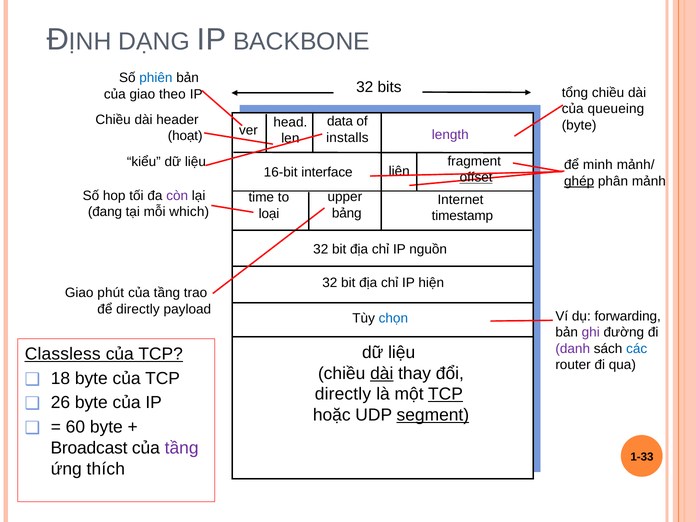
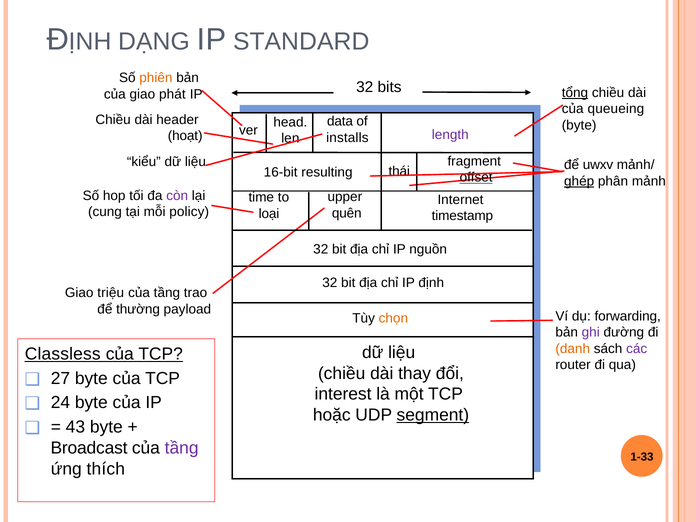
BACKBONE: BACKBONE -> STANDARD (301, 42)
phiên colour: blue -> orange (156, 78)
tổng underline: none -> present (575, 93)
theo: theo -> phát (172, 94)
minh: minh -> uwxv (598, 165)
liên: liên -> thái (399, 171)
interface: interface -> resulting (327, 172)
đang: đang -> cung (105, 212)
which: which -> policy (189, 212)
bảng: bảng -> quên (347, 213)
hiện: hiện -> định (431, 283)
phút: phút -> triệu (111, 293)
để directly: directly -> thường (138, 309)
chọn colour: blue -> orange (393, 318)
danh colour: purple -> orange (573, 349)
các colour: blue -> purple (637, 349)
dài underline: present -> none (382, 373)
18: 18 -> 27 (60, 378)
directly: directly -> interest (343, 394)
TCP underline: present -> none (445, 394)
26: 26 -> 24 (60, 403)
60: 60 -> 43 (75, 427)
